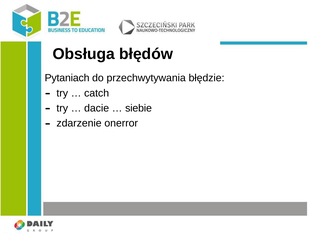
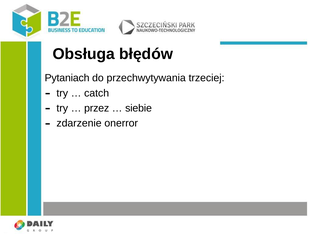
błędzie: błędzie -> trzeciej (207, 78)
dacie: dacie -> przez (97, 108)
